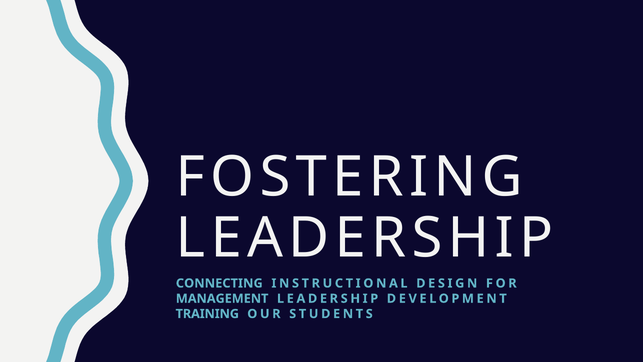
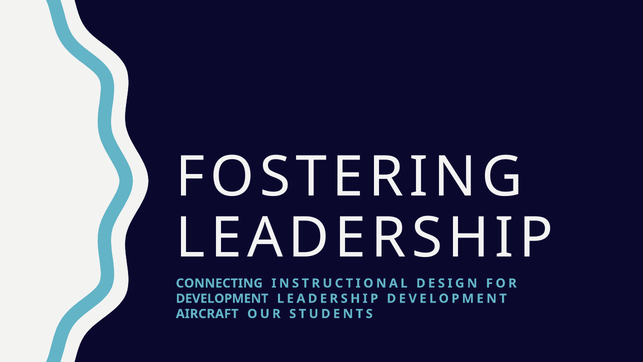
MANAGEMENT: MANAGEMENT -> DEVELOPMENT (222, 298)
TRAINING: TRAINING -> AIRCRAFT (207, 314)
